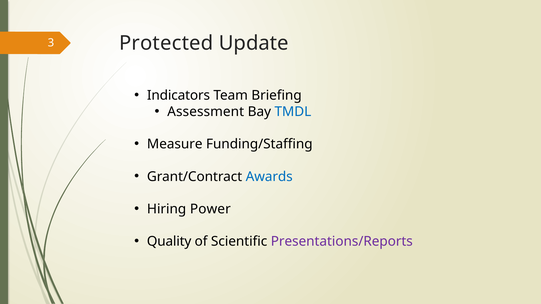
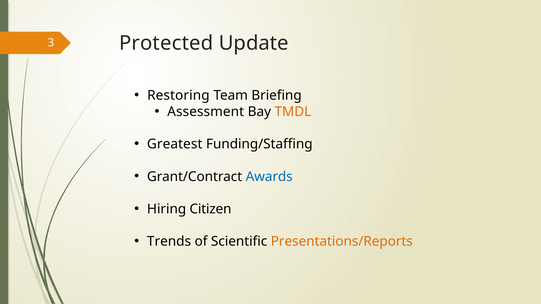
Indicators: Indicators -> Restoring (178, 96)
TMDL colour: blue -> orange (293, 112)
Measure: Measure -> Greatest (175, 144)
Power: Power -> Citizen (211, 209)
Quality: Quality -> Trends (169, 242)
Presentations/Reports colour: purple -> orange (342, 242)
